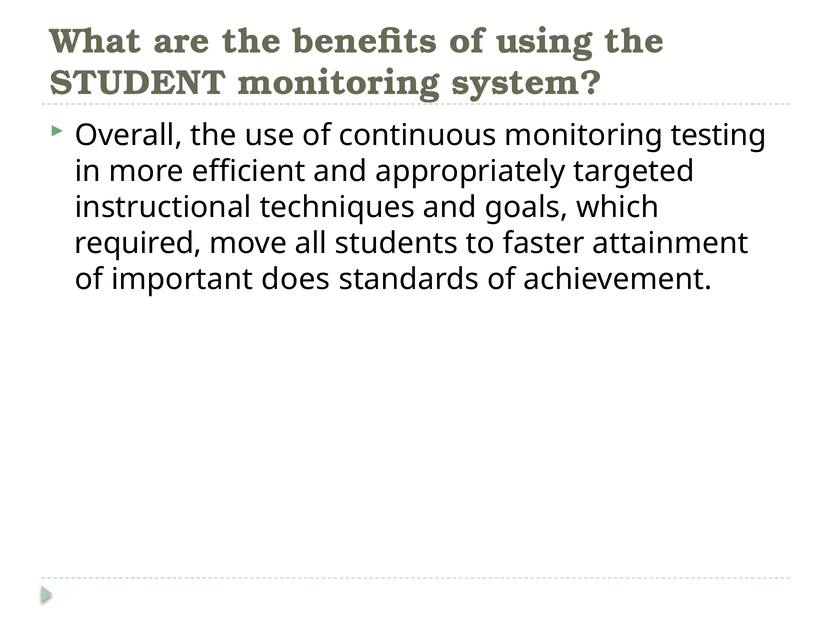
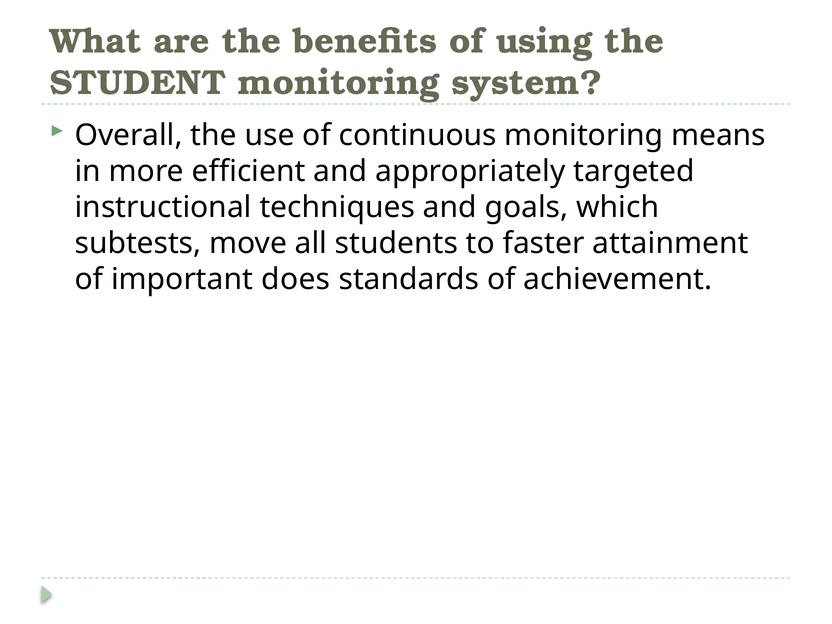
testing: testing -> means (719, 135)
required: required -> subtests (138, 243)
